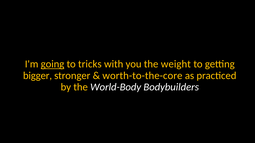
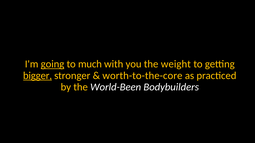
tricks: tricks -> much (90, 64)
bigger underline: none -> present (38, 76)
World-Body: World-Body -> World-Been (116, 87)
